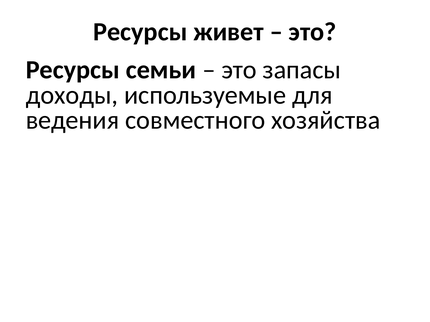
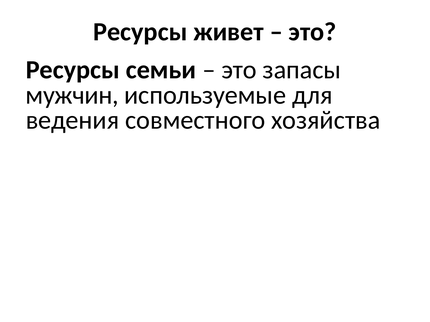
доходы: доходы -> мужчин (72, 95)
